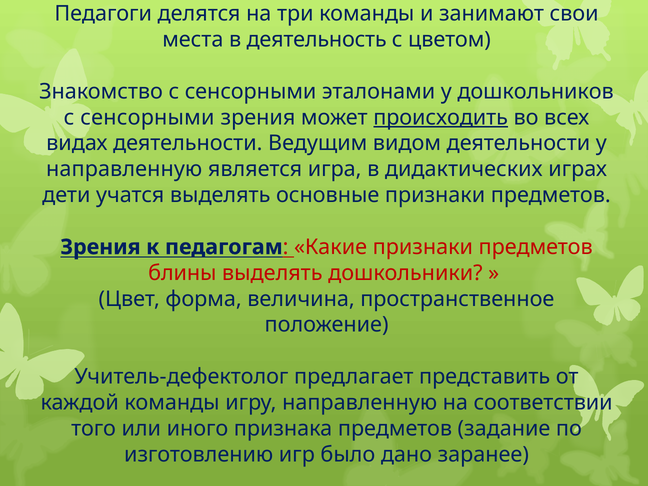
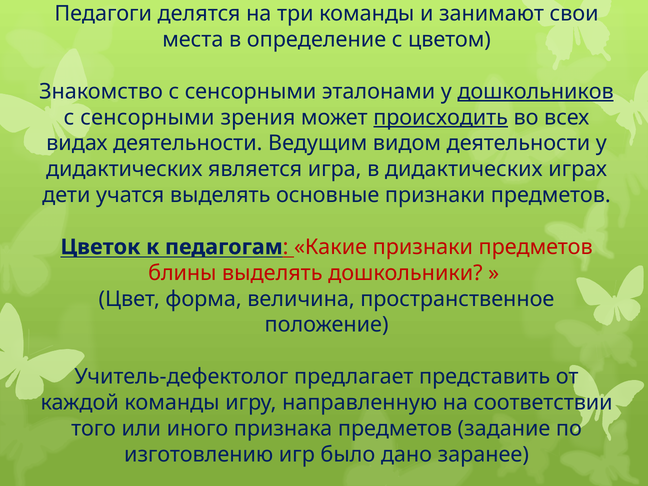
деятельность: деятельность -> определение (317, 40)
дошкольников underline: none -> present (536, 92)
направленную: направленную -> дидактических (124, 169)
Зрения: Зрения -> Цветок (100, 247)
